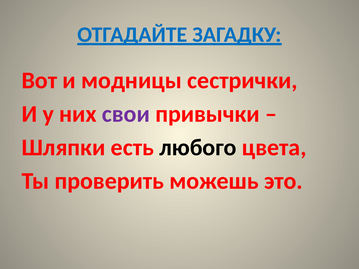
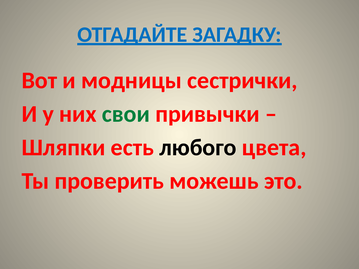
свои colour: purple -> green (126, 114)
